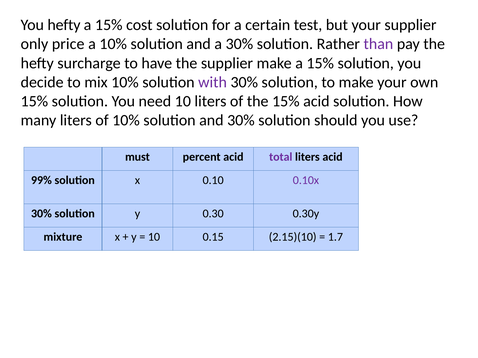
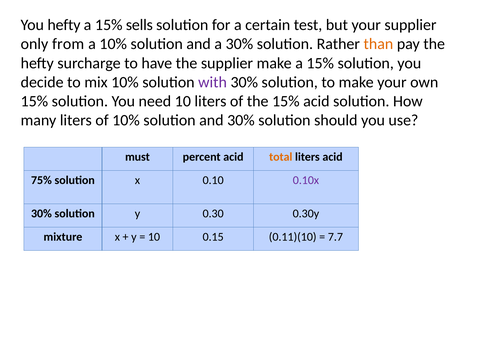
cost: cost -> sells (139, 25)
price: price -> from (68, 44)
than colour: purple -> orange (378, 44)
total colour: purple -> orange (281, 157)
99%: 99% -> 75% (41, 181)
2.15)(10: 2.15)(10 -> 0.11)(10 (293, 237)
1.7: 1.7 -> 7.7 (335, 237)
